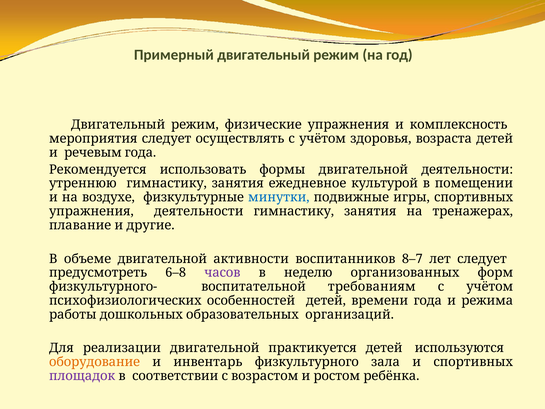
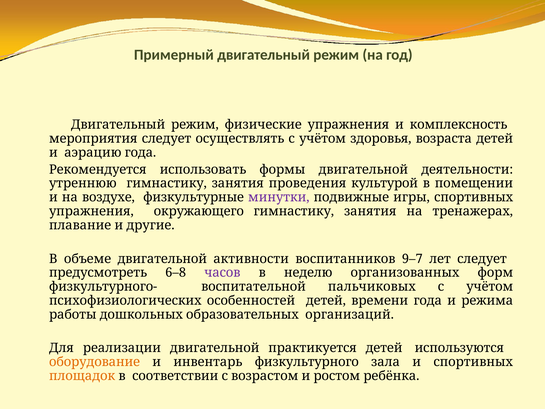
речевым: речевым -> аэрацию (93, 152)
ежедневное: ежедневное -> проведения (307, 183)
минутки colour: blue -> purple (279, 197)
упражнения деятельности: деятельности -> окружающего (199, 211)
8–7: 8–7 -> 9–7 (412, 259)
требованиям: требованиям -> пальчиковых (372, 286)
площадок colour: purple -> orange (82, 376)
